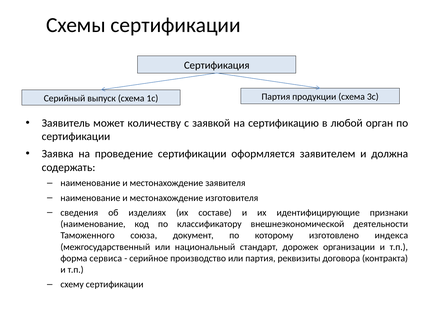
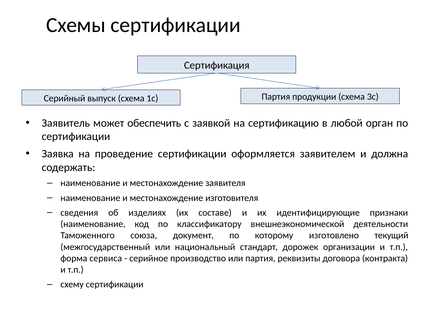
количеству: количеству -> обеспечить (154, 123)
индекса: индекса -> текущий (391, 235)
